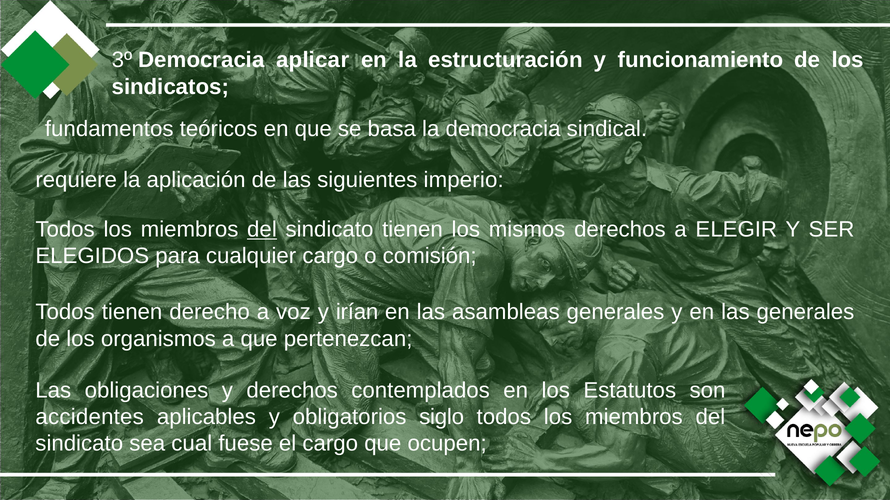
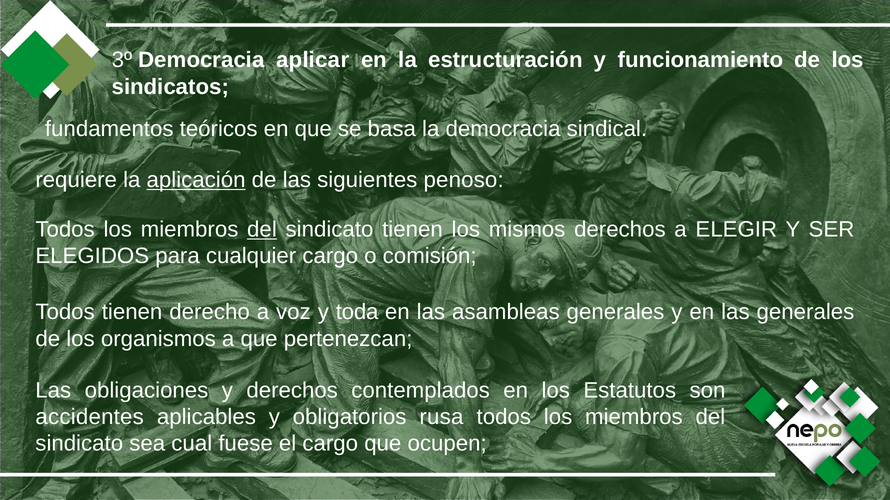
aplicación underline: none -> present (196, 180)
imperio: imperio -> penoso (464, 180)
irían: irían -> toda (357, 312)
siglo: siglo -> rusa (441, 417)
